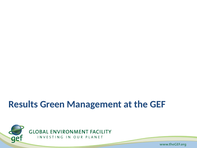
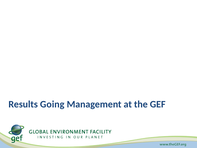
Green: Green -> Going (52, 104)
